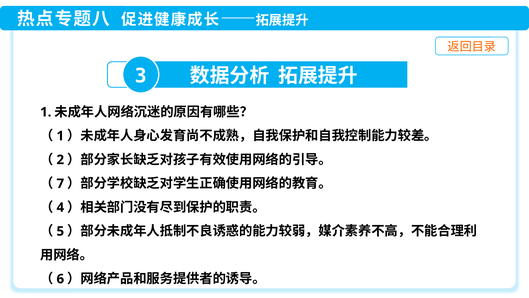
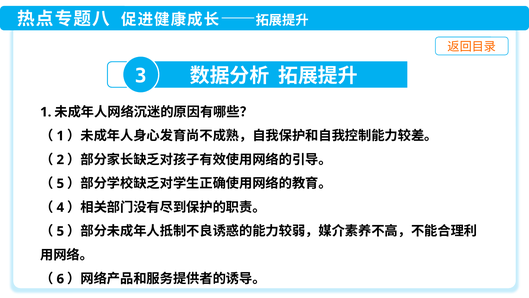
7: 7 -> 5 (60, 183)
